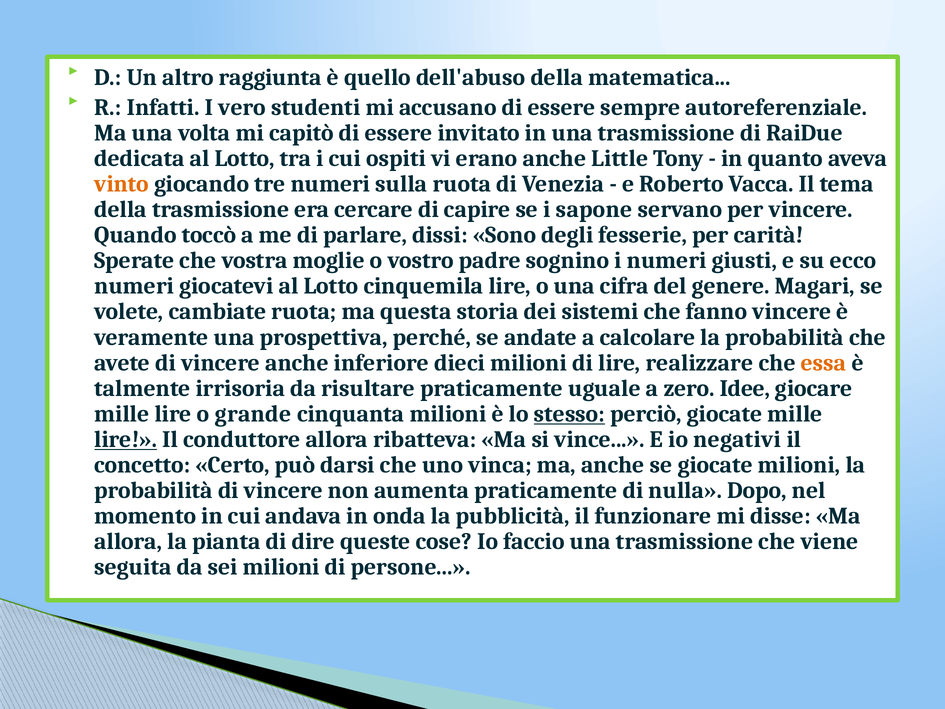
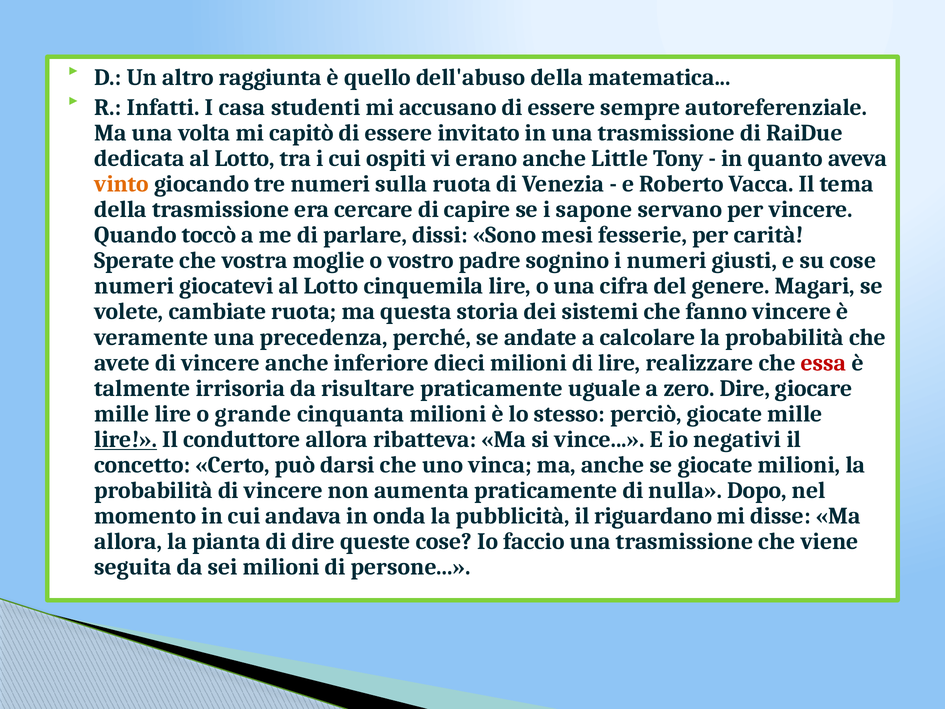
vero: vero -> casa (242, 107)
degli: degli -> mesi (567, 235)
su ecco: ecco -> cose (853, 261)
prospettiva: prospettiva -> precedenza (324, 337)
essa colour: orange -> red (824, 363)
zero Idee: Idee -> Dire (745, 388)
stesso underline: present -> none (569, 414)
funzionare: funzionare -> riguardano (653, 516)
